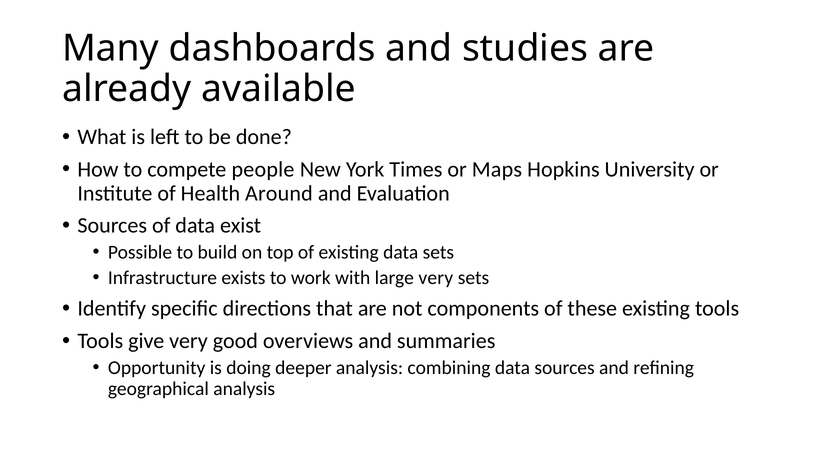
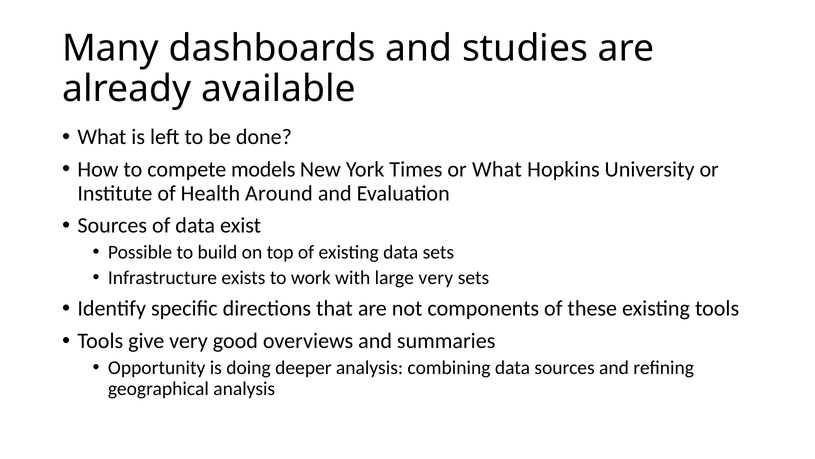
people: people -> models (263, 169)
or Maps: Maps -> What (497, 169)
